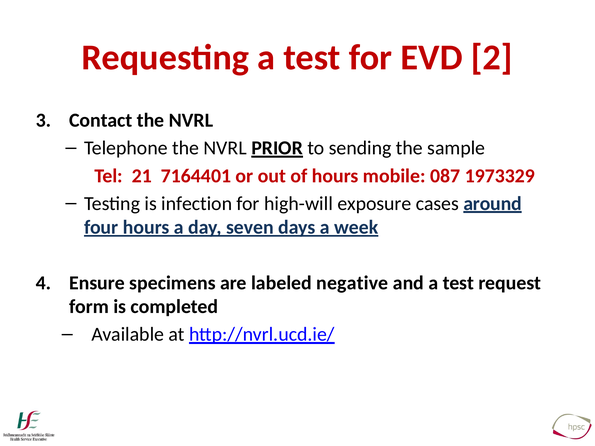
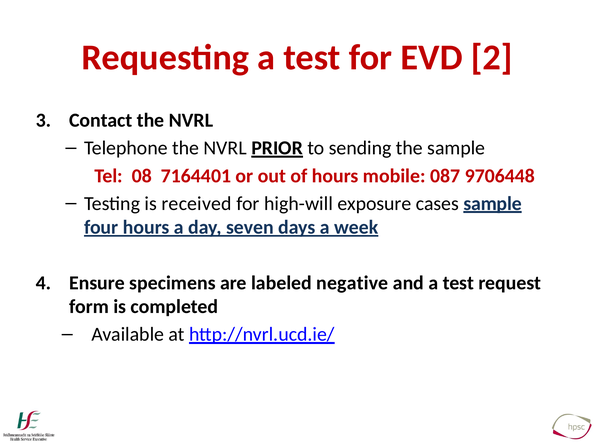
21: 21 -> 08 (142, 176)
1973329: 1973329 -> 9706448 (500, 176)
infection: infection -> received (197, 204)
cases around: around -> sample (493, 204)
